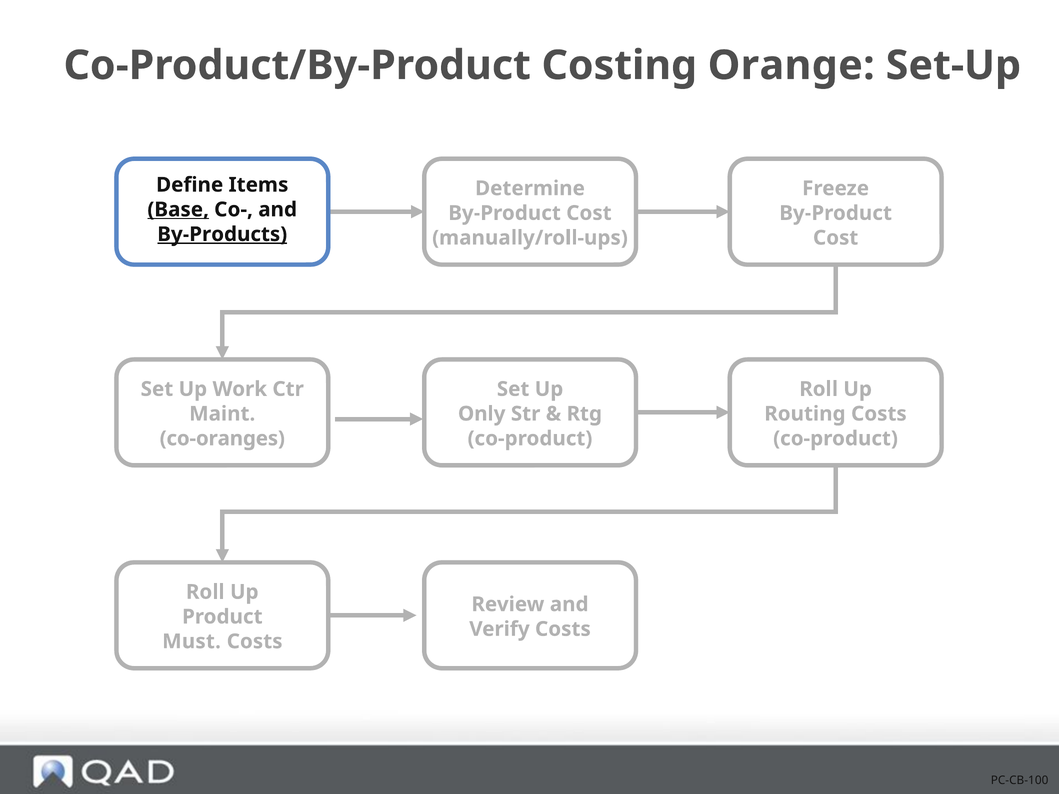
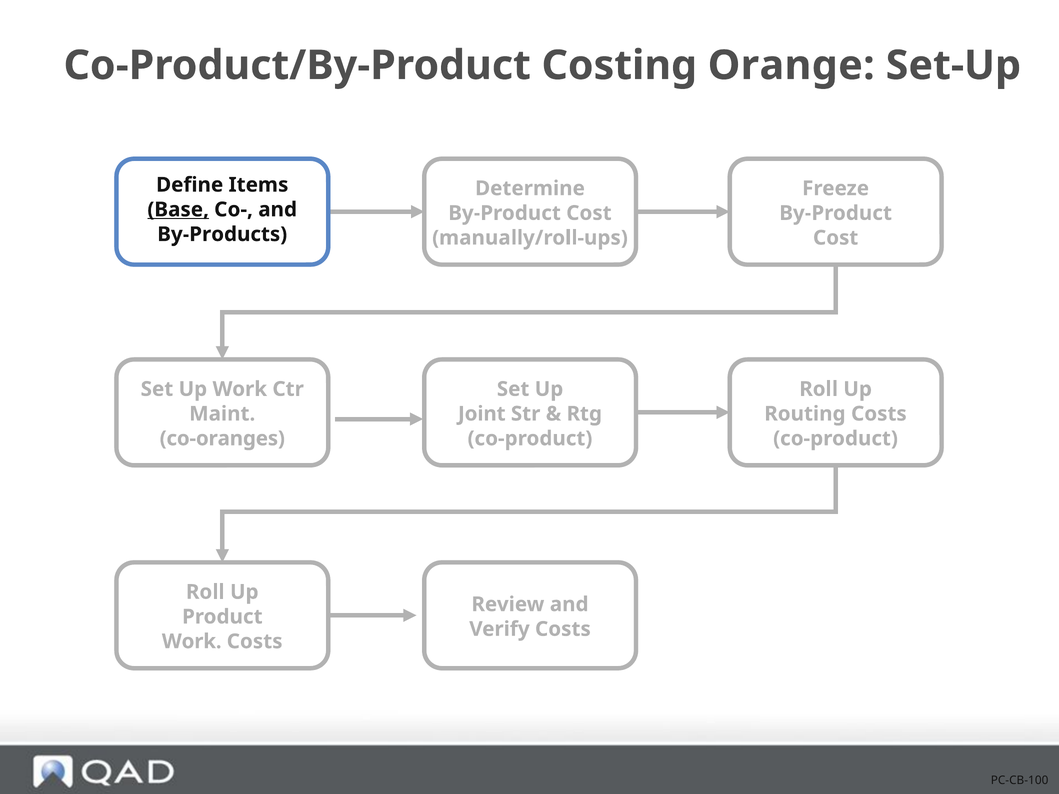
By-Products underline: present -> none (222, 234)
Only: Only -> Joint (482, 414)
Must: Must -> Work (192, 642)
